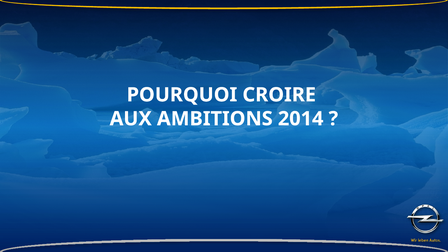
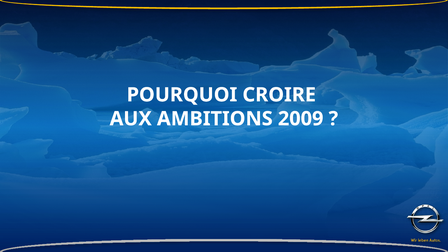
2014: 2014 -> 2009 (301, 119)
